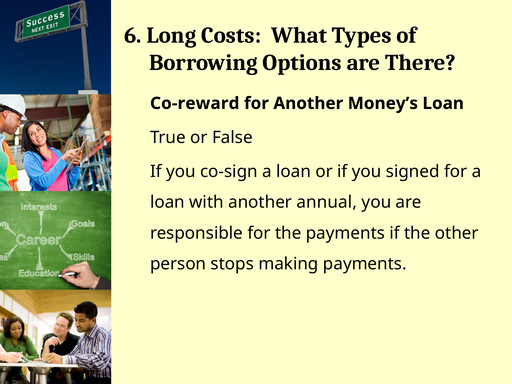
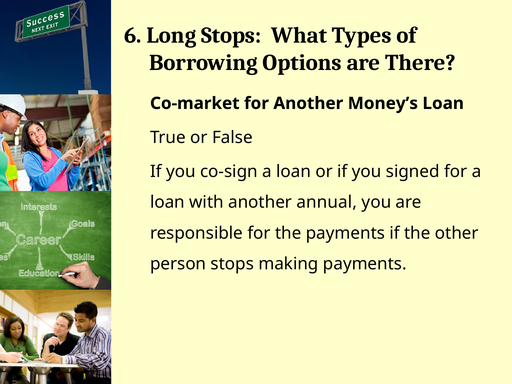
Long Costs: Costs -> Stops (231, 35)
Co-reward: Co-reward -> Co-market (195, 103)
